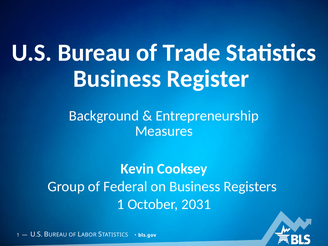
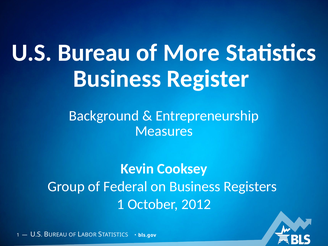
Trade: Trade -> More (191, 53)
2031: 2031 -> 2012 (196, 204)
